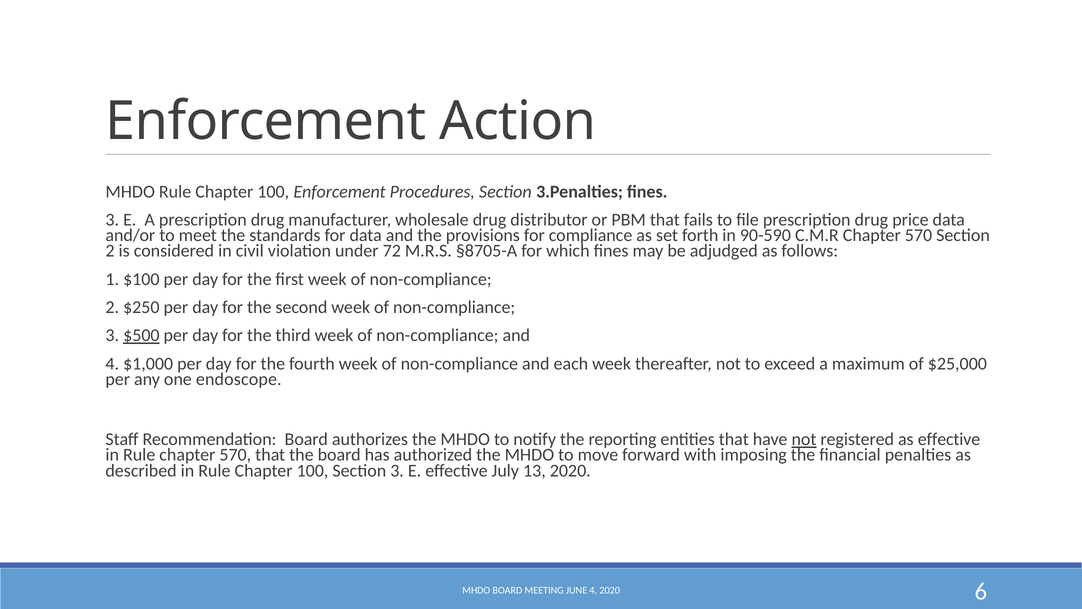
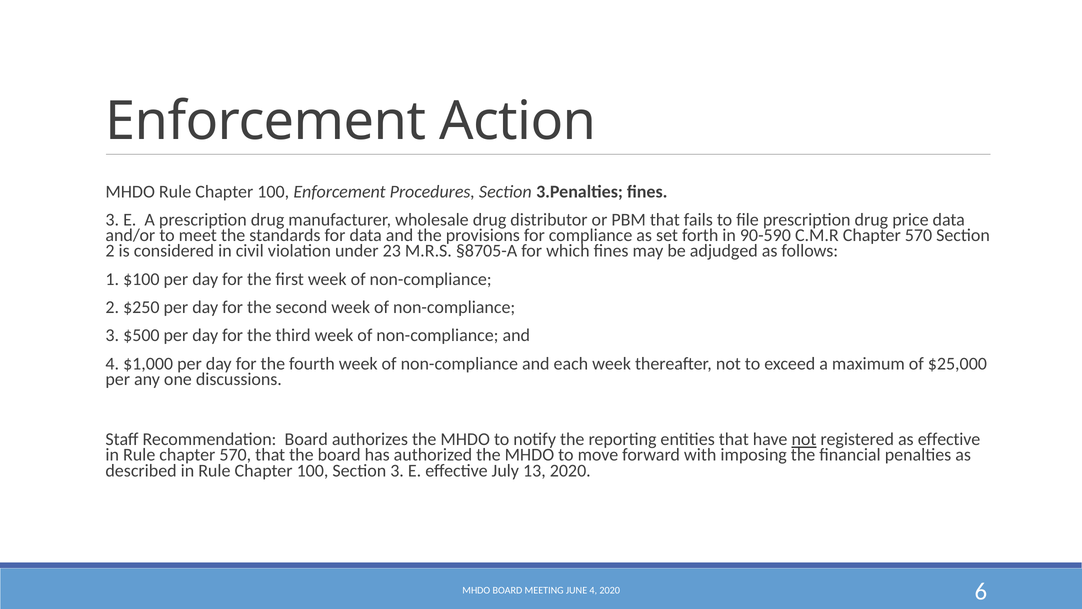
72: 72 -> 23 (392, 251)
$500 underline: present -> none (141, 335)
endoscope: endoscope -> discussions (239, 379)
